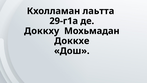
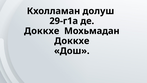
лаьтта: лаьтта -> долуш (98, 11)
Доккху: Доккху -> Доккхе (42, 31)
